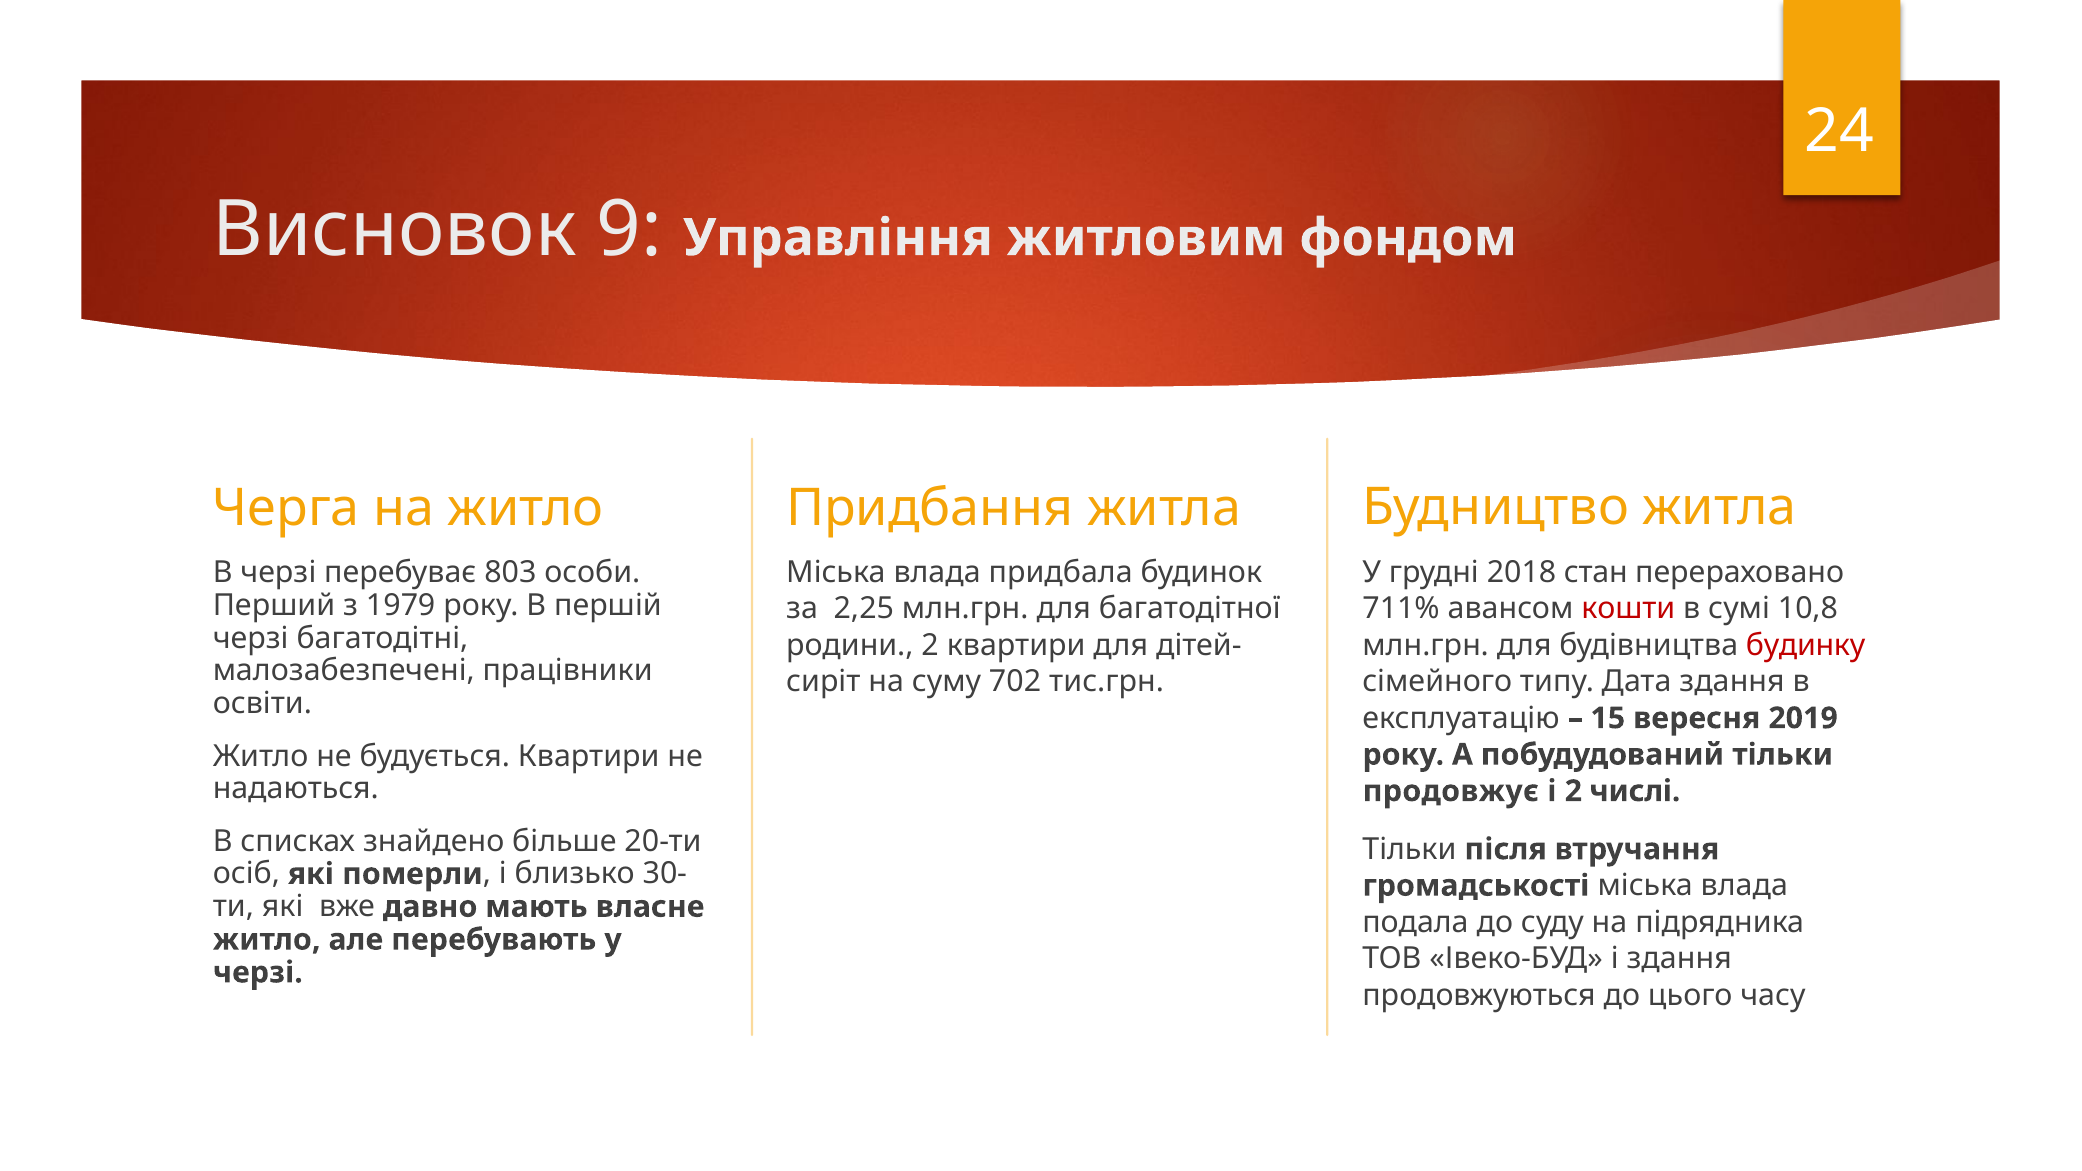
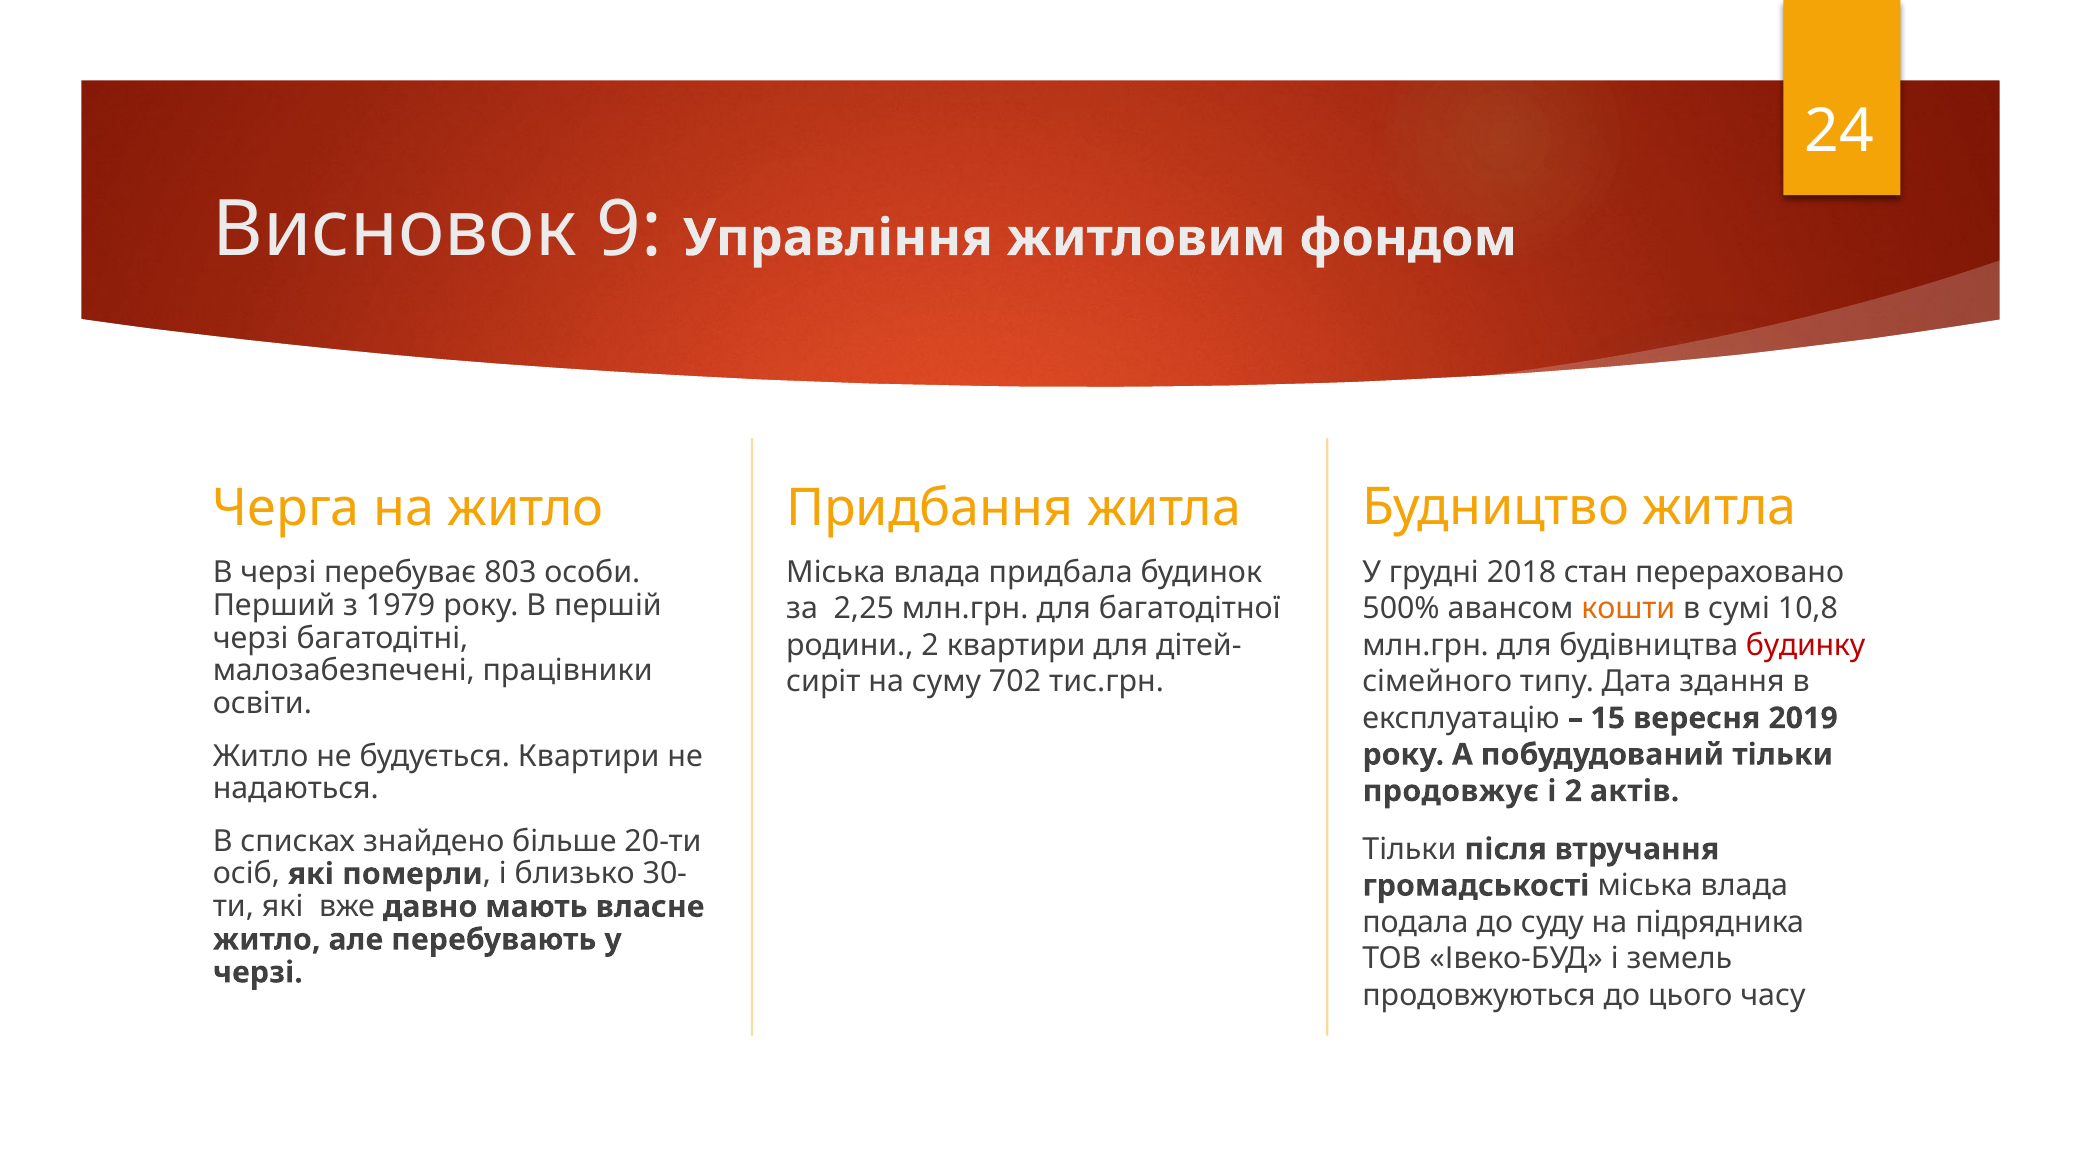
711%: 711% -> 500% (1401, 609)
кошти colour: red -> orange (1628, 609)
числі: числі -> актів (1635, 791)
і здання: здання -> земель (1679, 959)
